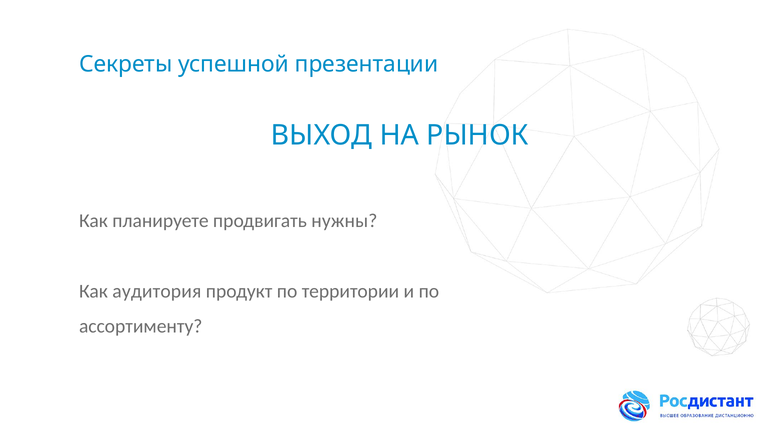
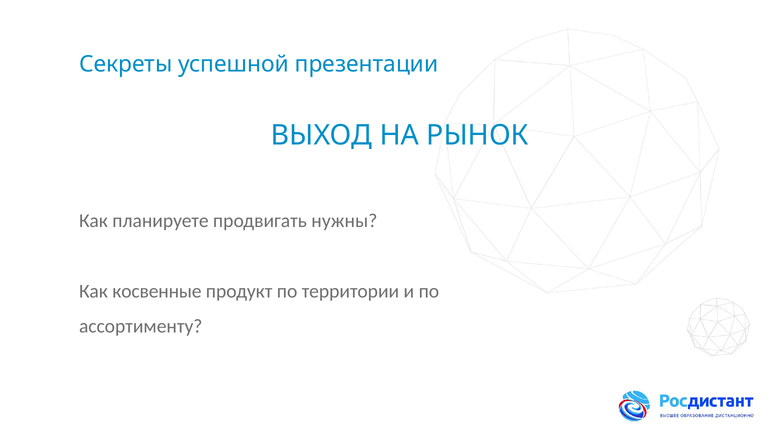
аудитория: аудитория -> косвенные (157, 291)
